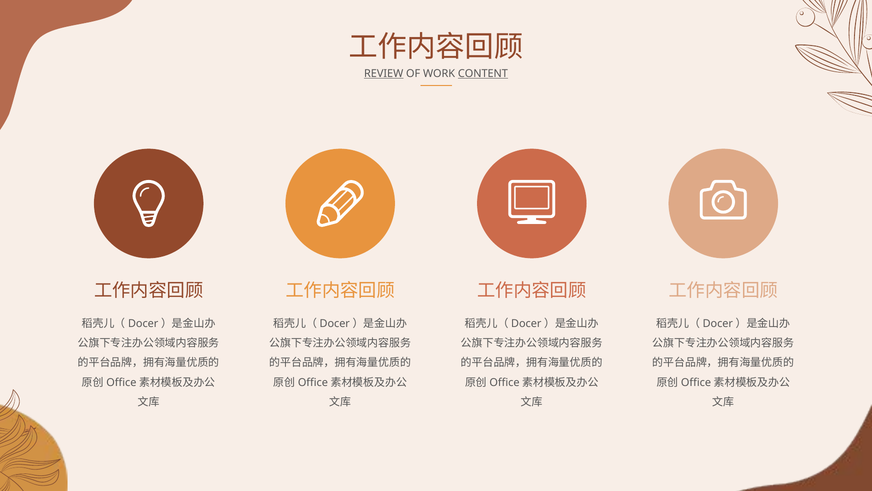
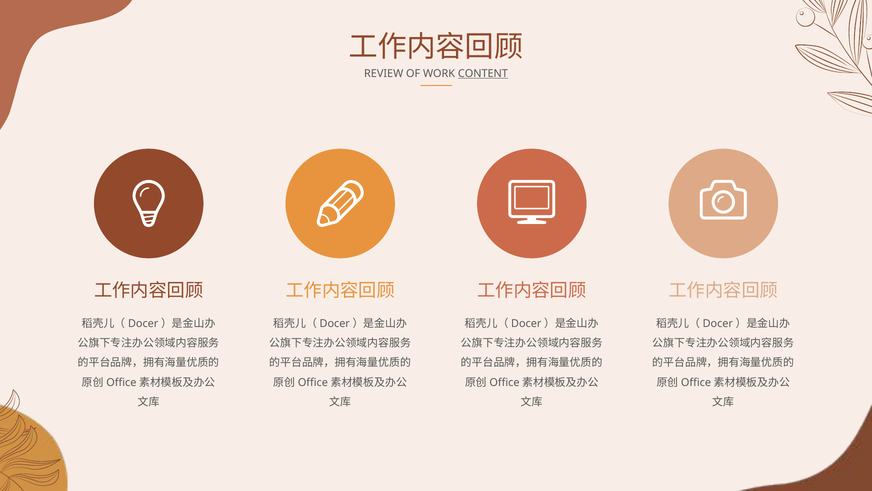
REVIEW underline: present -> none (384, 74)
